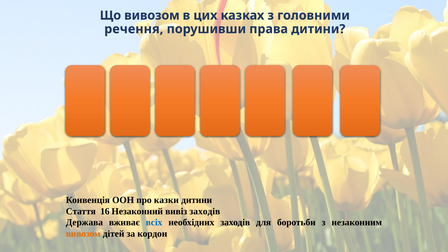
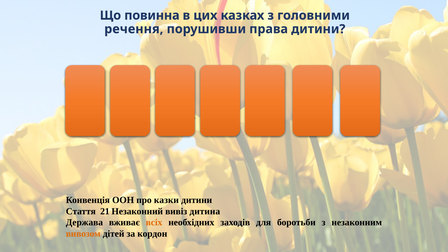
Що вивозом: вивозом -> повинна (152, 15)
16: 16 -> 21 (105, 211)
вивіз заходів: заходів -> дитина (205, 211)
всіх colour: blue -> orange (154, 222)
